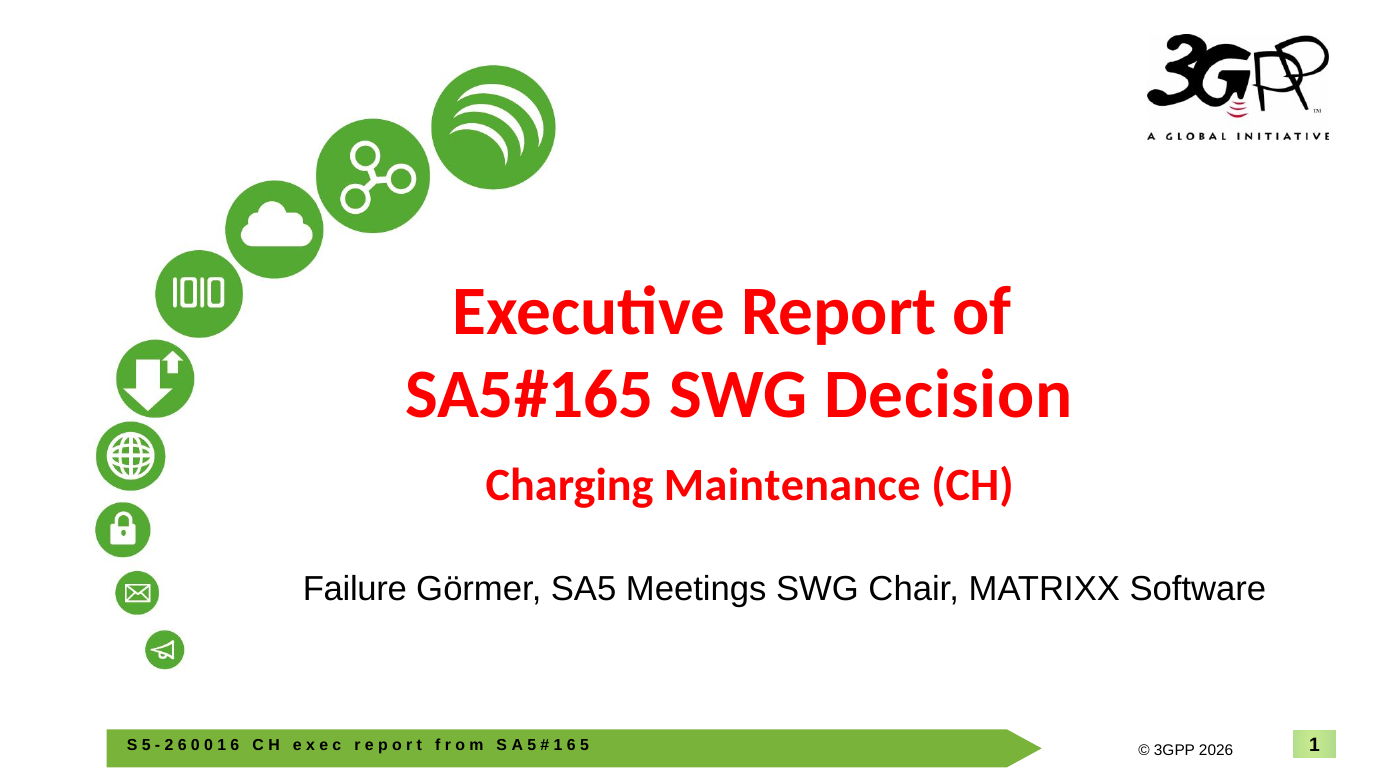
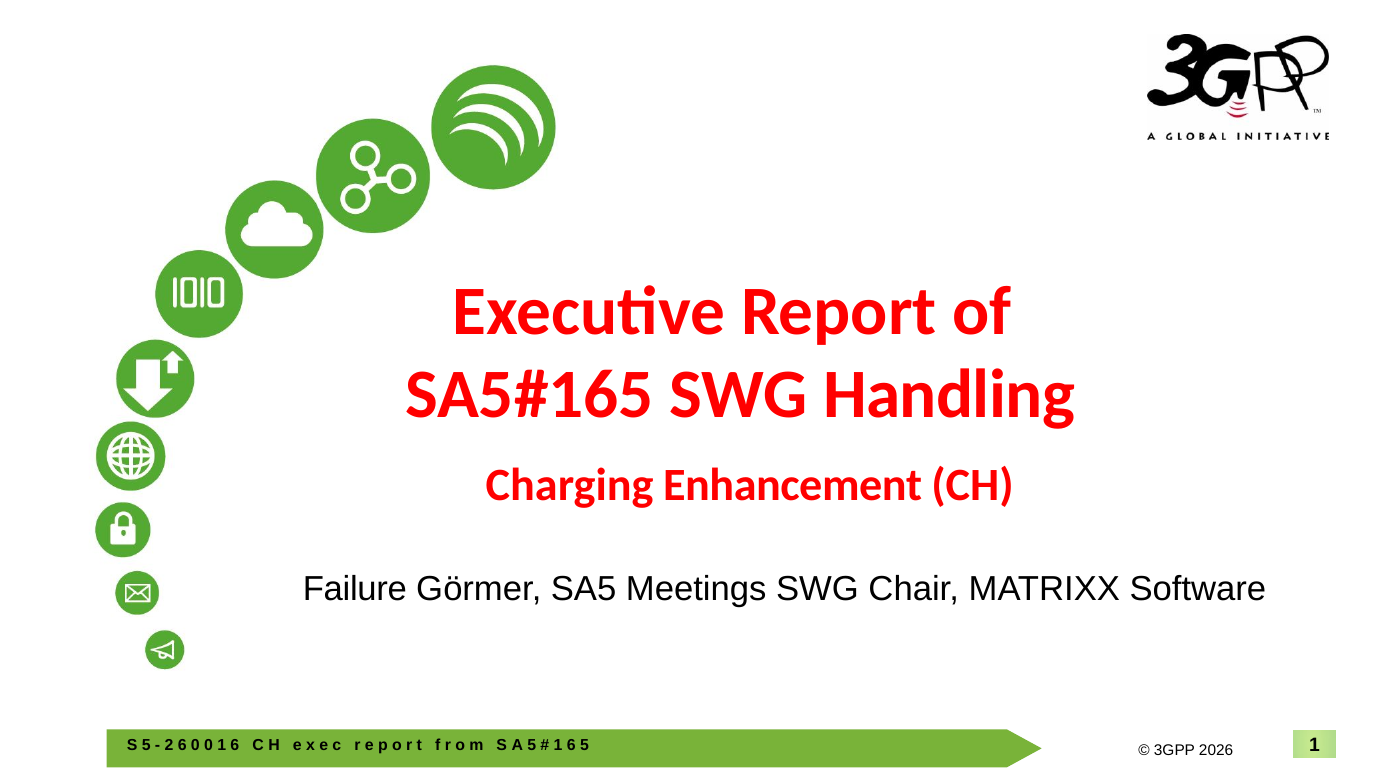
Decision: Decision -> Handling (949, 395)
Maintenance: Maintenance -> Enhancement (793, 485)
